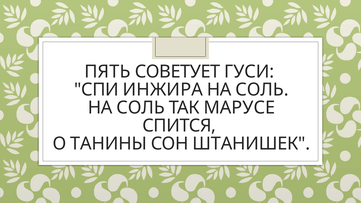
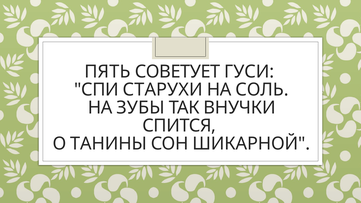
ИНЖИРА: ИНЖИРА -> СТАРУХИ (163, 90)
СОЛЬ: СОЛЬ -> ЗУБЫ (140, 108)
МАРУСЕ: МАРУСЕ -> ВНУЧКИ (239, 108)
ШТАНИШЕК: ШТАНИШЕК -> ШИКАРНОЙ (251, 144)
